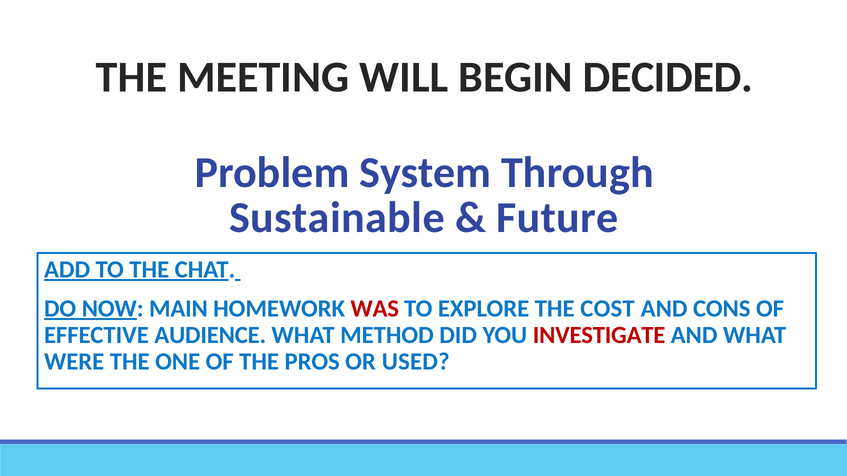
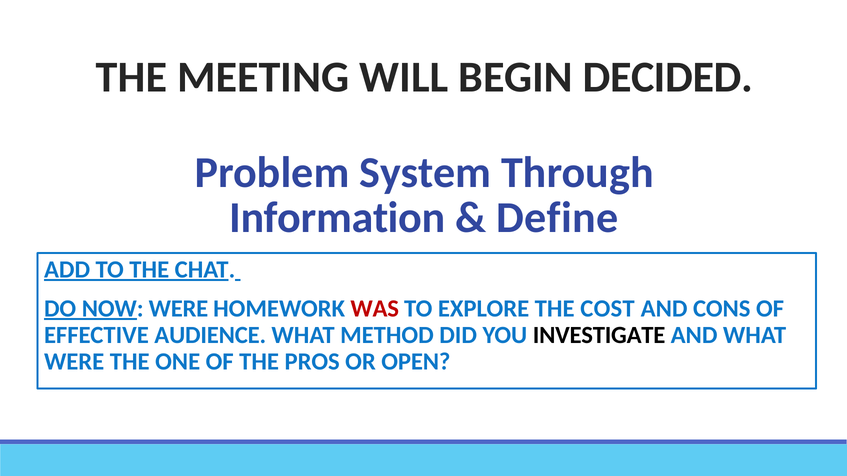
Sustainable: Sustainable -> Information (337, 218)
Future: Future -> Define (557, 218)
NOW MAIN: MAIN -> WERE (178, 309)
INVESTIGATE colour: red -> black (599, 335)
USED: USED -> OPEN (416, 362)
